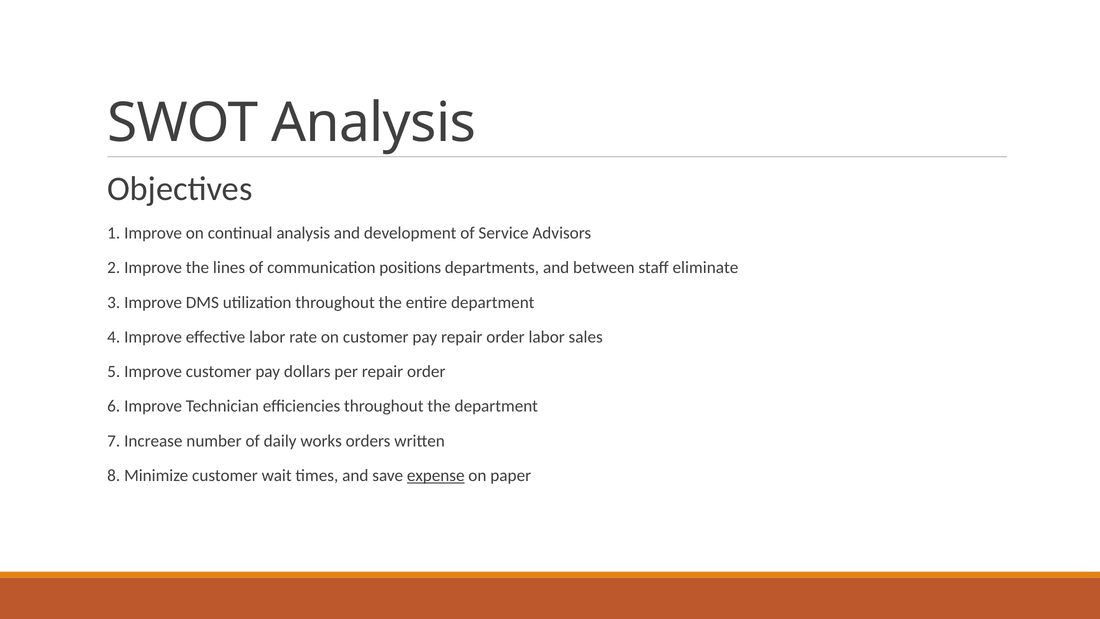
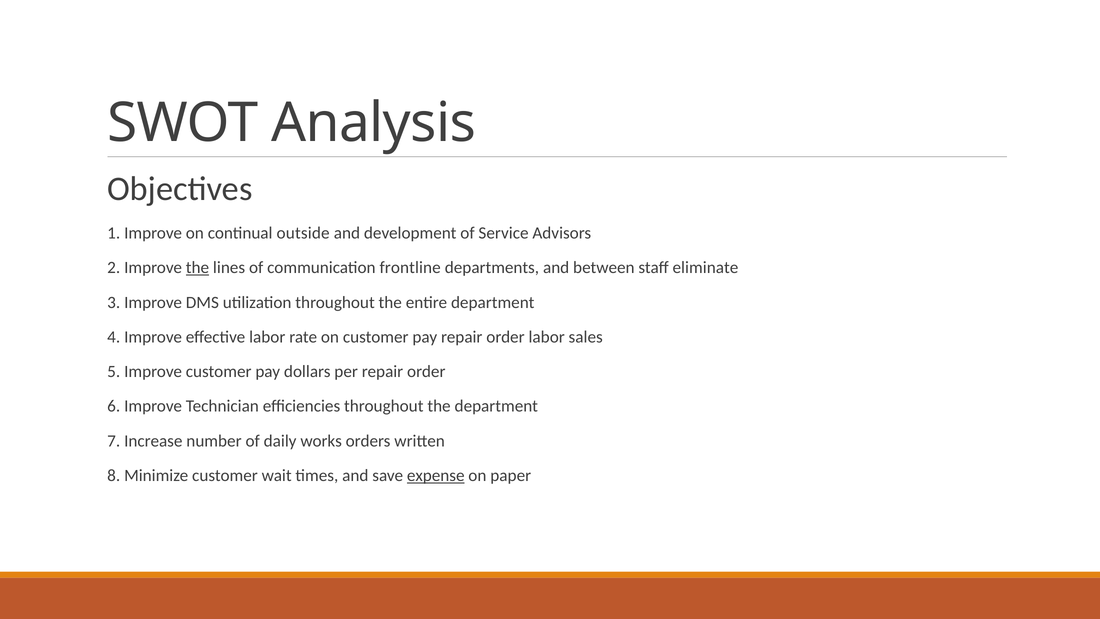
continual analysis: analysis -> outside (303, 233)
the underline: none -> present (197, 268)
positions: positions -> frontline (410, 268)
